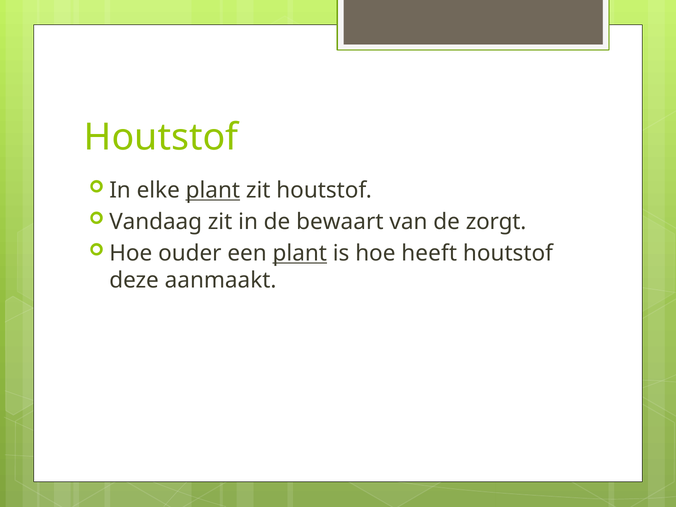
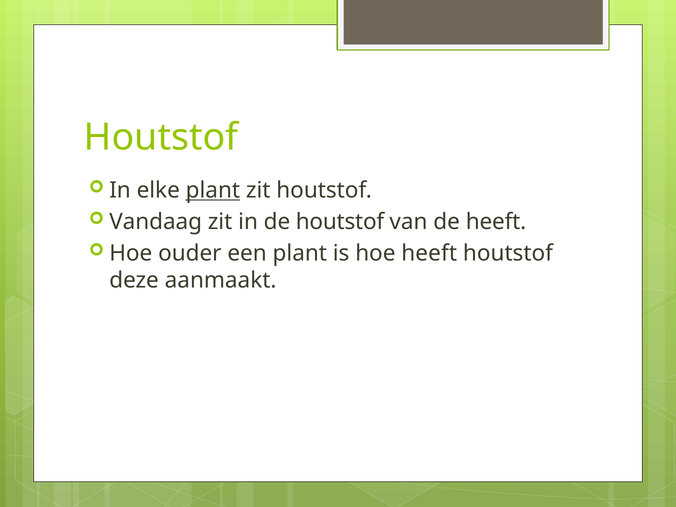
de bewaart: bewaart -> houtstof (340, 222)
de zorgt: zorgt -> heeft (496, 222)
plant underline: present -> none (300, 253)
